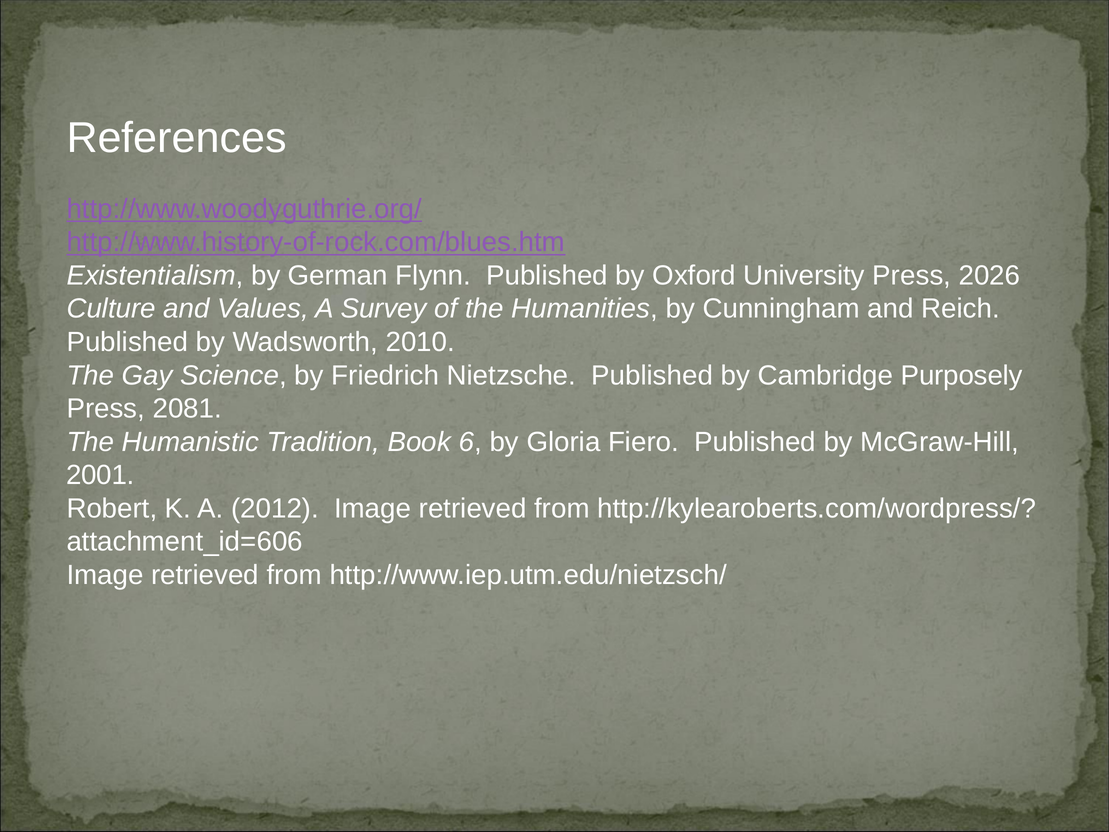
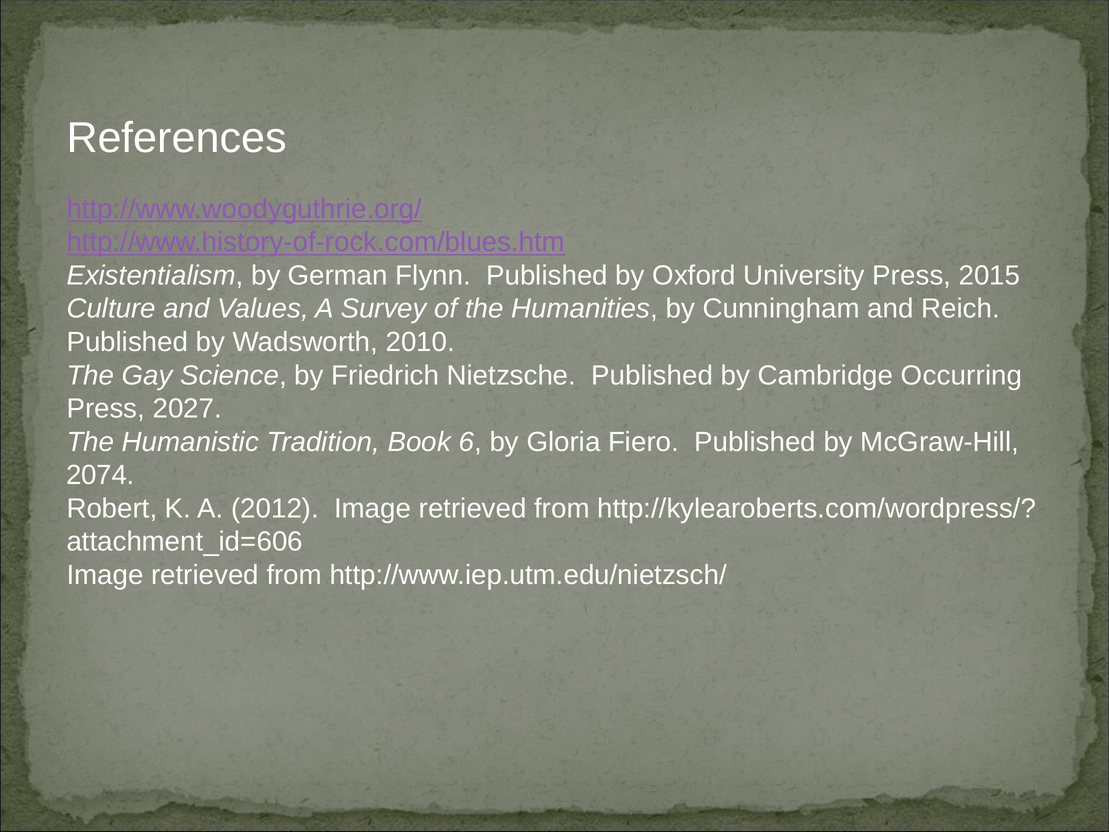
2026: 2026 -> 2015 (989, 275)
Purposely: Purposely -> Occurring (962, 375)
2081: 2081 -> 2027 (187, 409)
2001: 2001 -> 2074 (100, 475)
